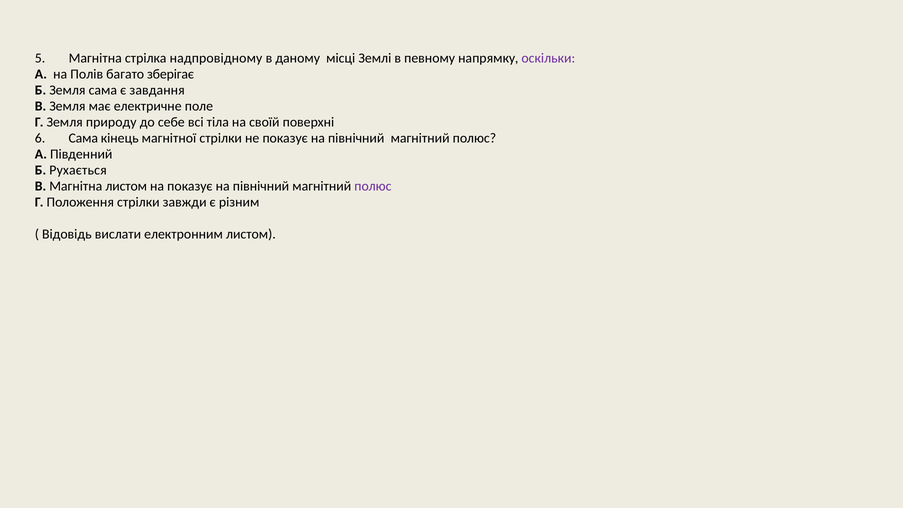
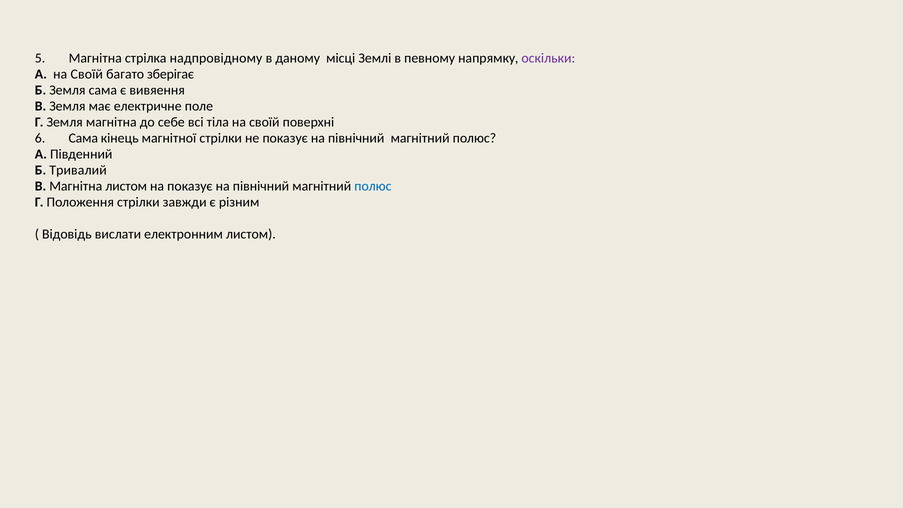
А на Полів: Полів -> Своїй (87, 74)
завдання: завдання -> вивяення (157, 90)
Земля природу: природу -> магнітна (111, 122)
Рухається: Рухається -> Тривалий (78, 170)
полюс colour: purple -> blue (373, 186)
